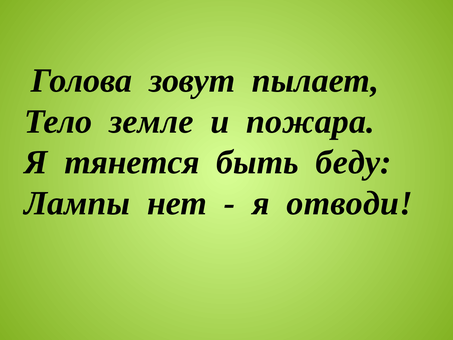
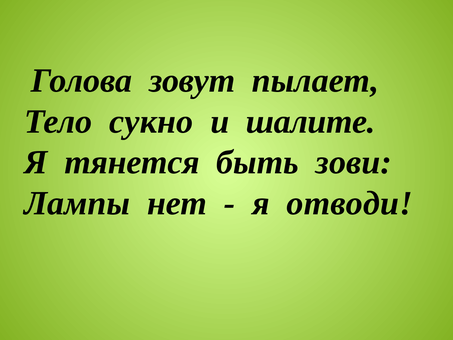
земле: земле -> сукно (151, 121)
пожара: пожара -> шалите (311, 121)
беду: беду -> зови (354, 162)
